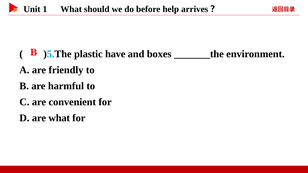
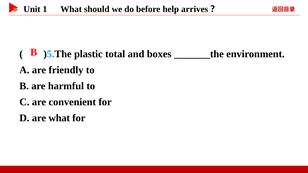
have: have -> total (115, 54)
